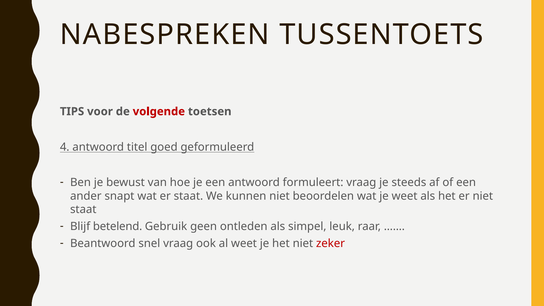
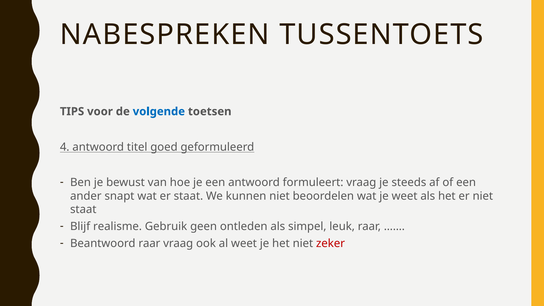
volgende colour: red -> blue (159, 111)
betelend: betelend -> realisme (118, 227)
Beantwoord snel: snel -> raar (149, 244)
